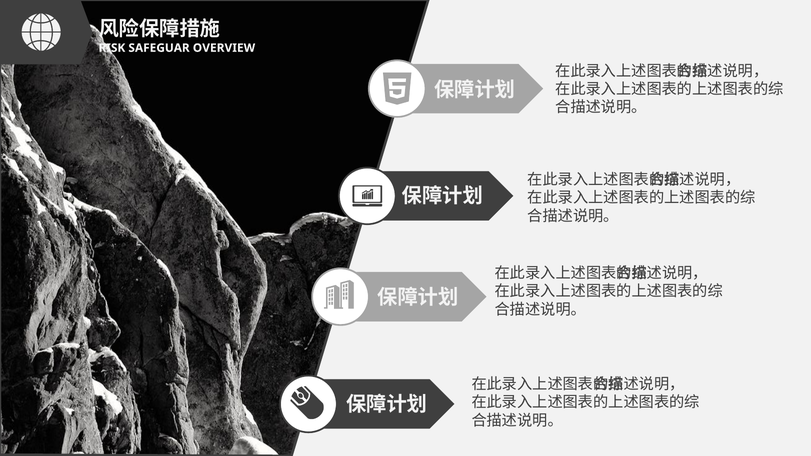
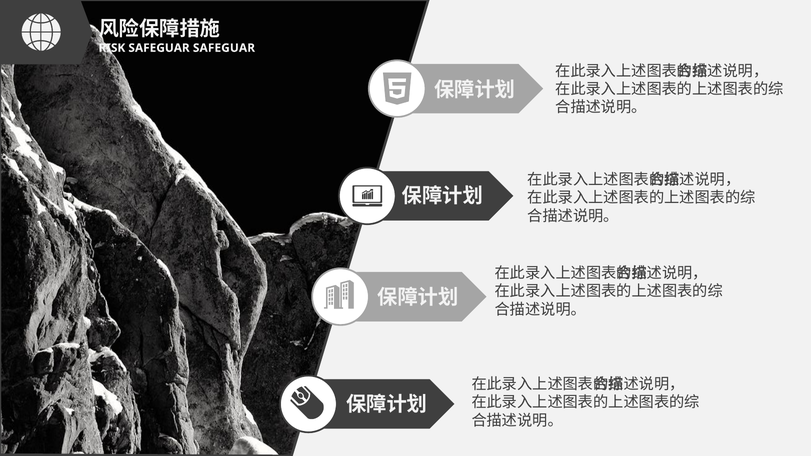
SAFEGUAR OVERVIEW: OVERVIEW -> SAFEGUAR (224, 48)
